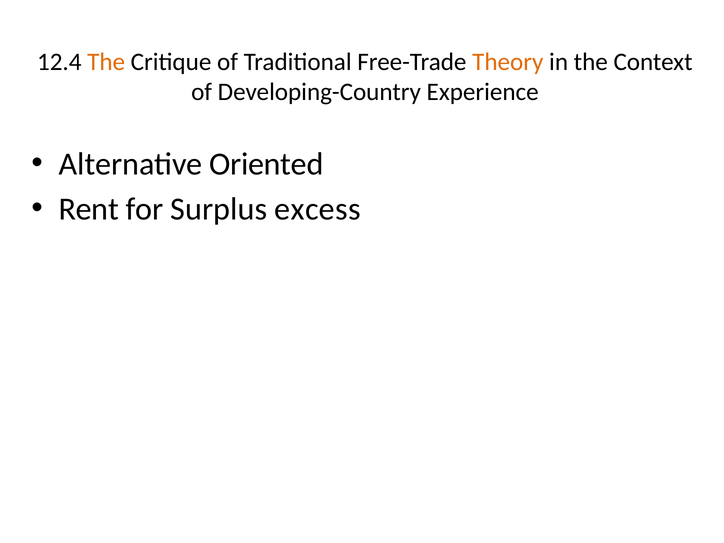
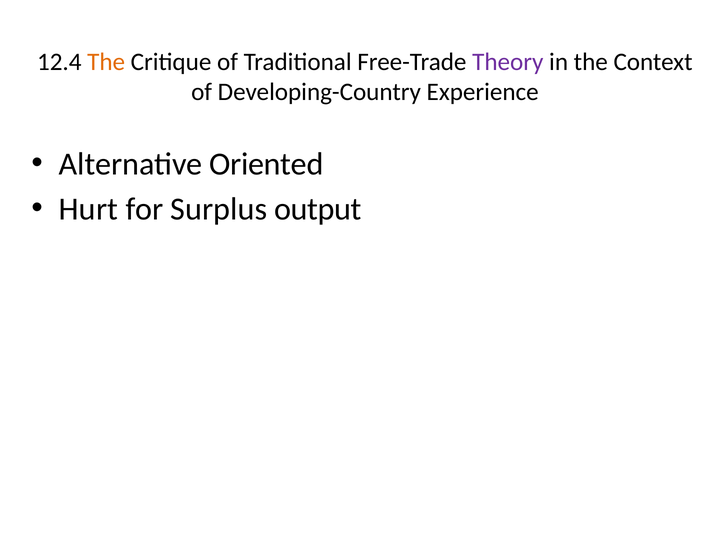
Theory colour: orange -> purple (508, 62)
Rent: Rent -> Hurt (88, 209)
excess: excess -> output (318, 209)
